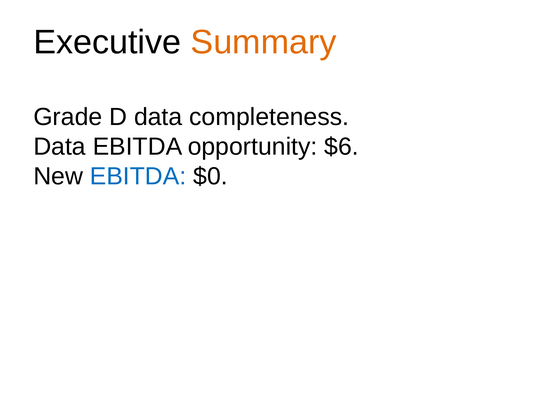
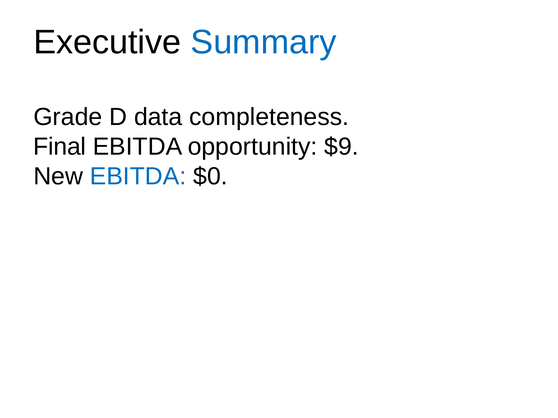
Summary colour: orange -> blue (264, 42)
Data: Data -> Final (60, 147)
$6: $6 -> $9 (341, 147)
